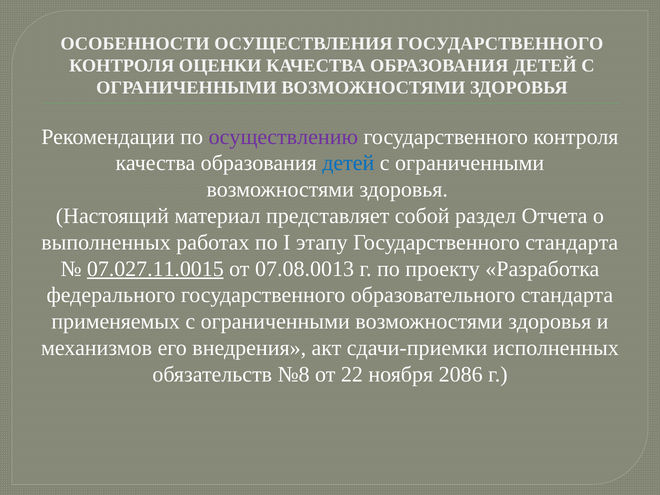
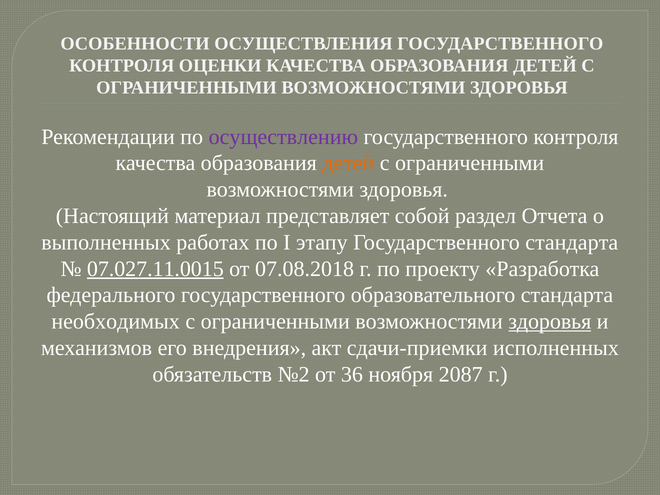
детей colour: blue -> orange (348, 163)
07.08.0013: 07.08.0013 -> 07.08.2018 (305, 269)
применяемых: применяемых -> необходимых (116, 322)
здоровья underline: none -> present (550, 322)
№8: №8 -> №2 (294, 374)
22: 22 -> 36 (352, 374)
2086: 2086 -> 2087 (461, 374)
